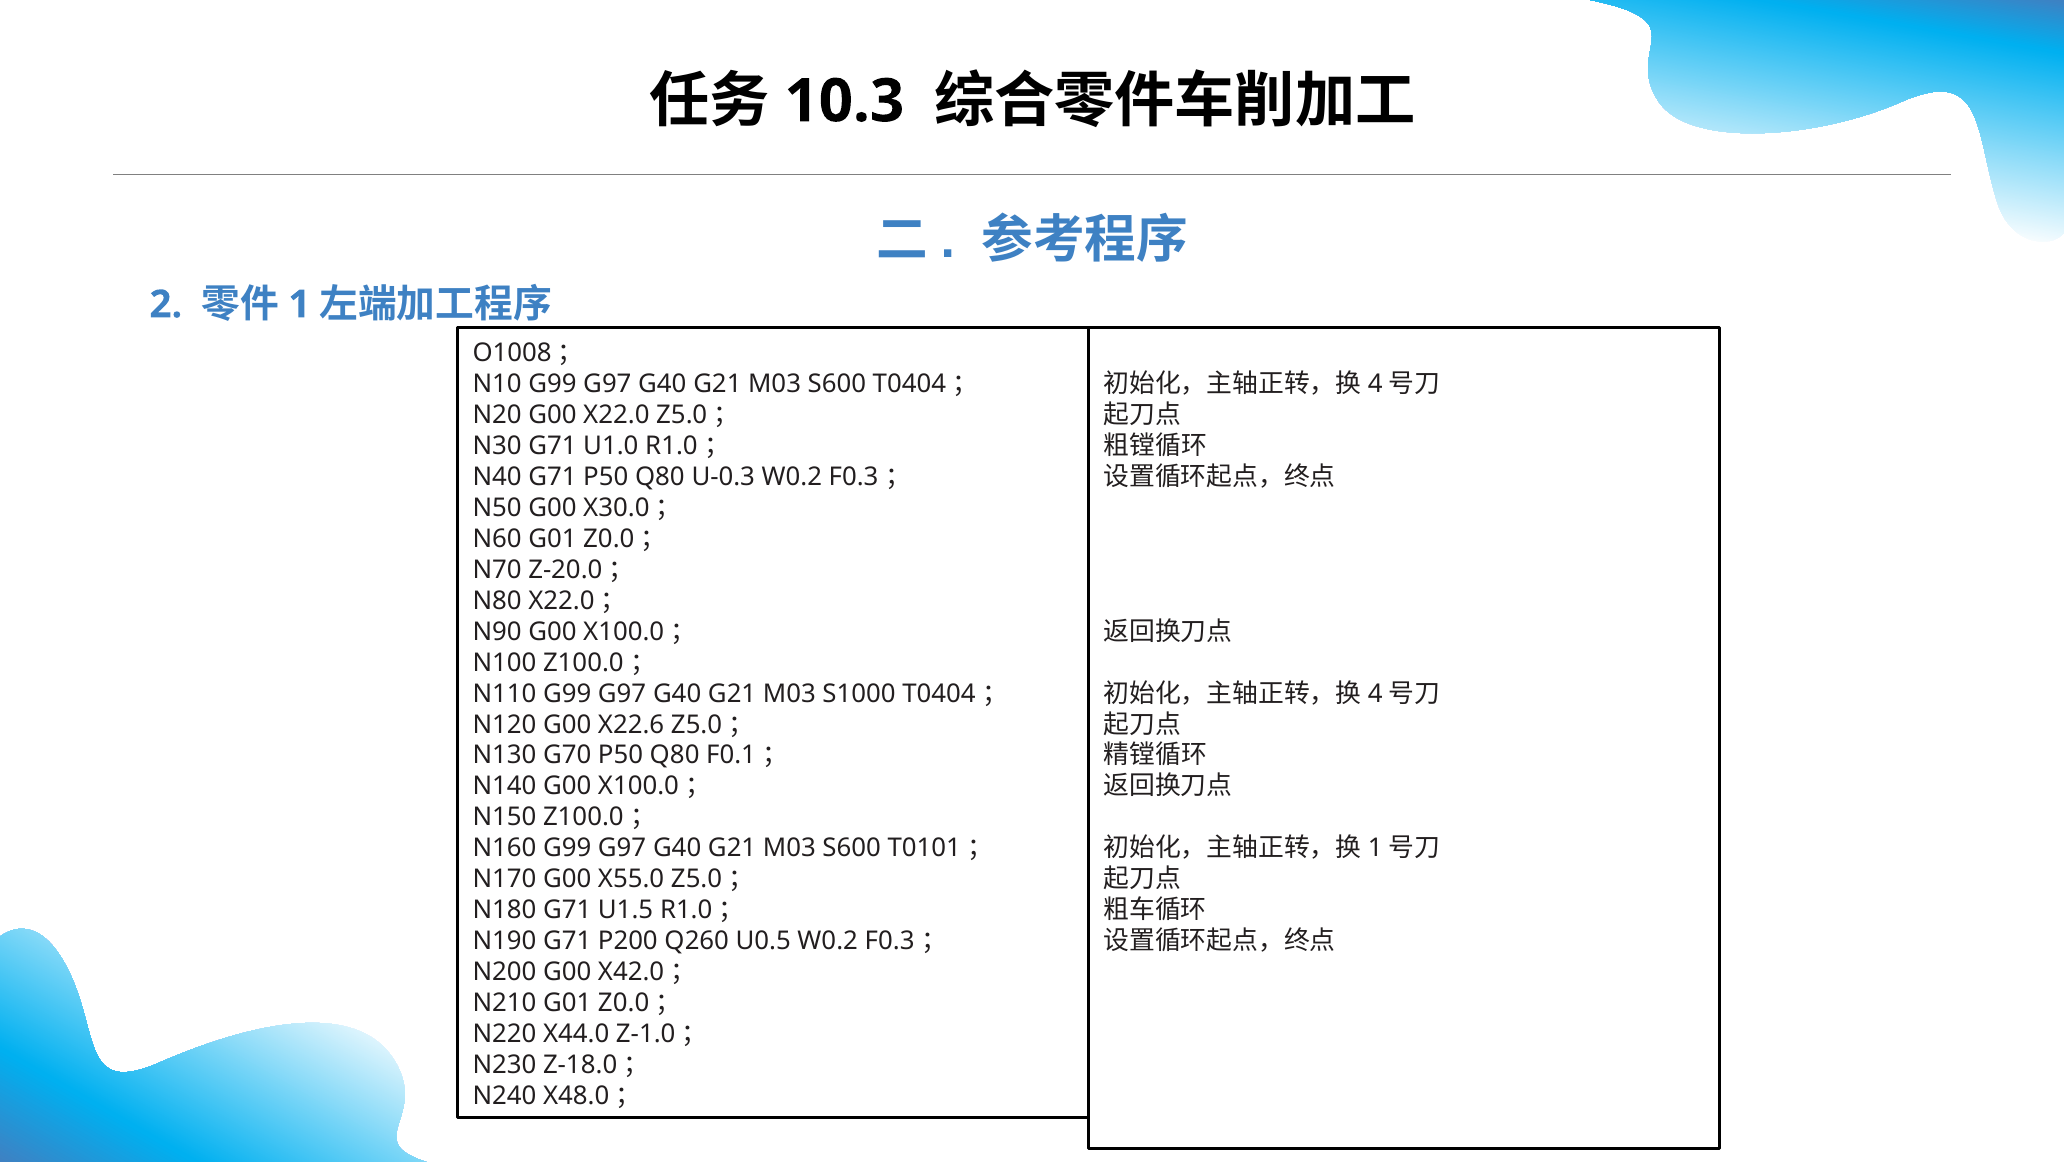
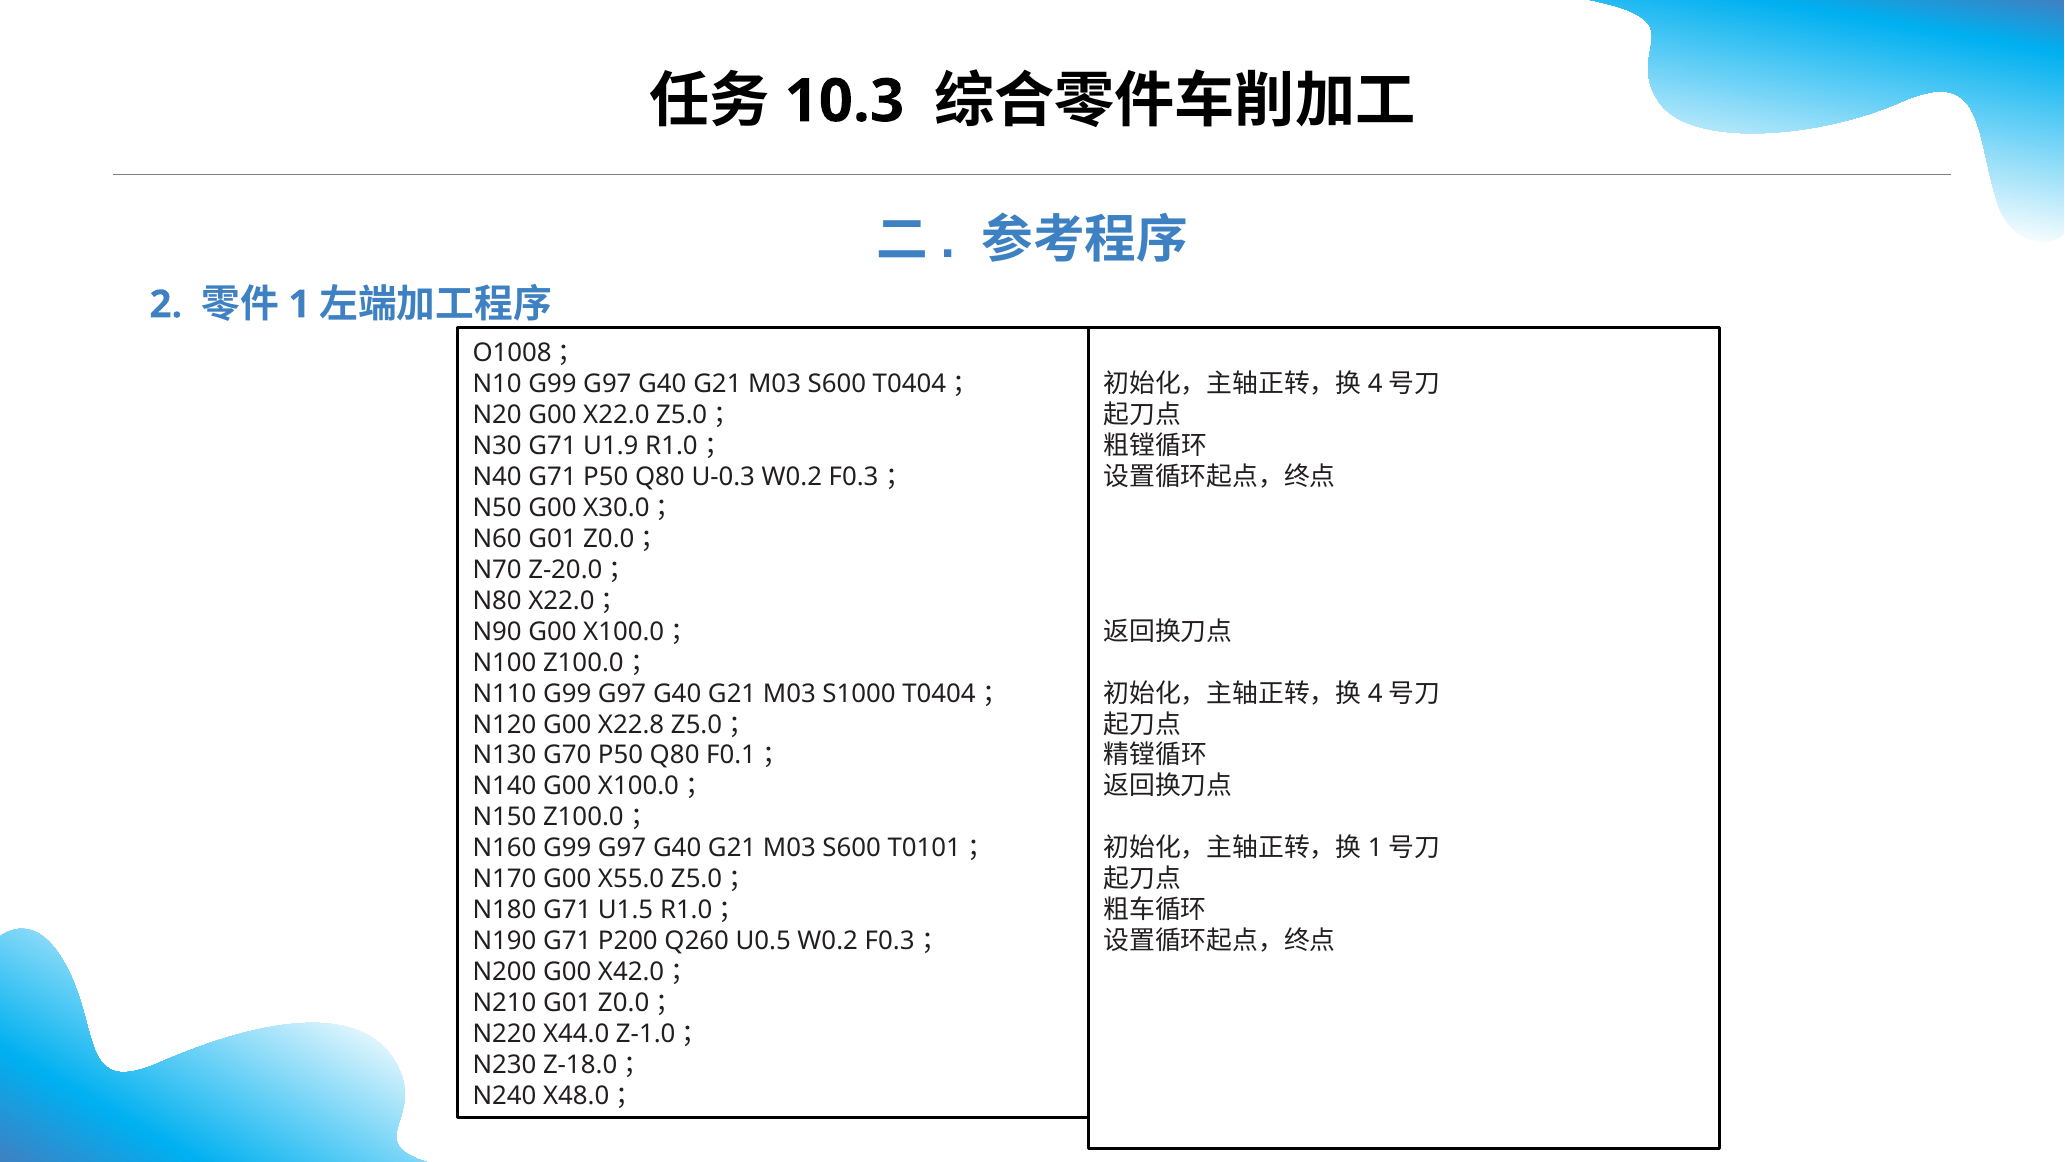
U1.0: U1.0 -> U1.9 (611, 445)
X22.6: X22.6 -> X22.8 (631, 724)
